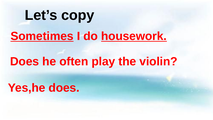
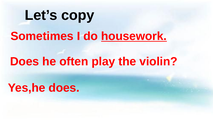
Sometimes underline: present -> none (42, 36)
